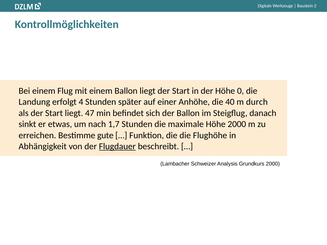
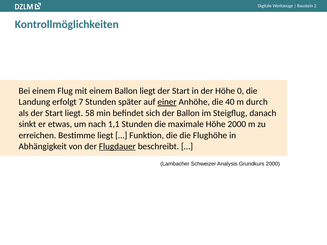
4: 4 -> 7 (81, 102)
einer underline: none -> present (167, 102)
47: 47 -> 58 (90, 113)
1,7: 1,7 -> 1,1 (114, 124)
Bestimme gute: gute -> liegt (105, 135)
